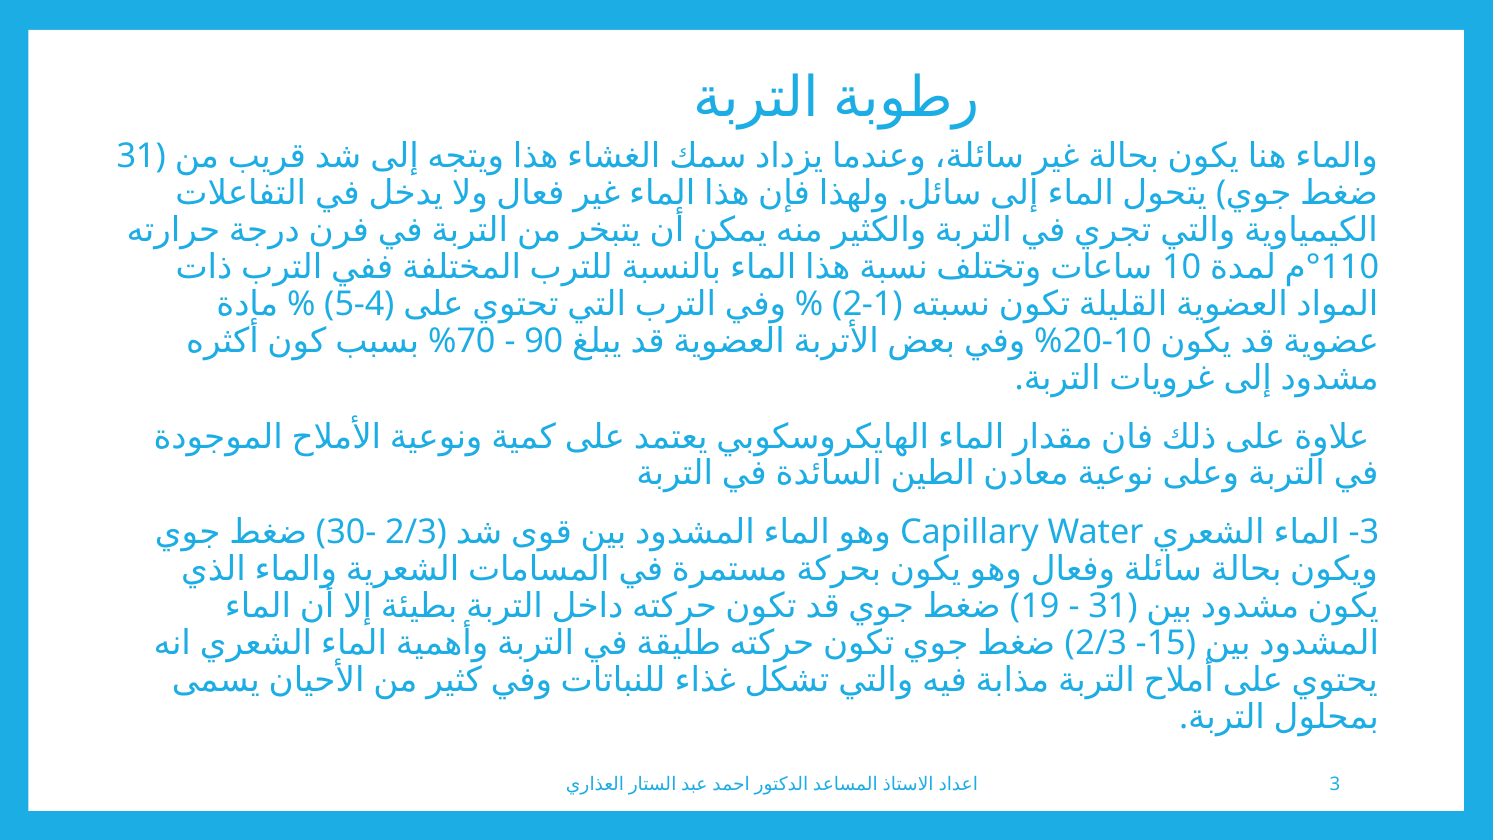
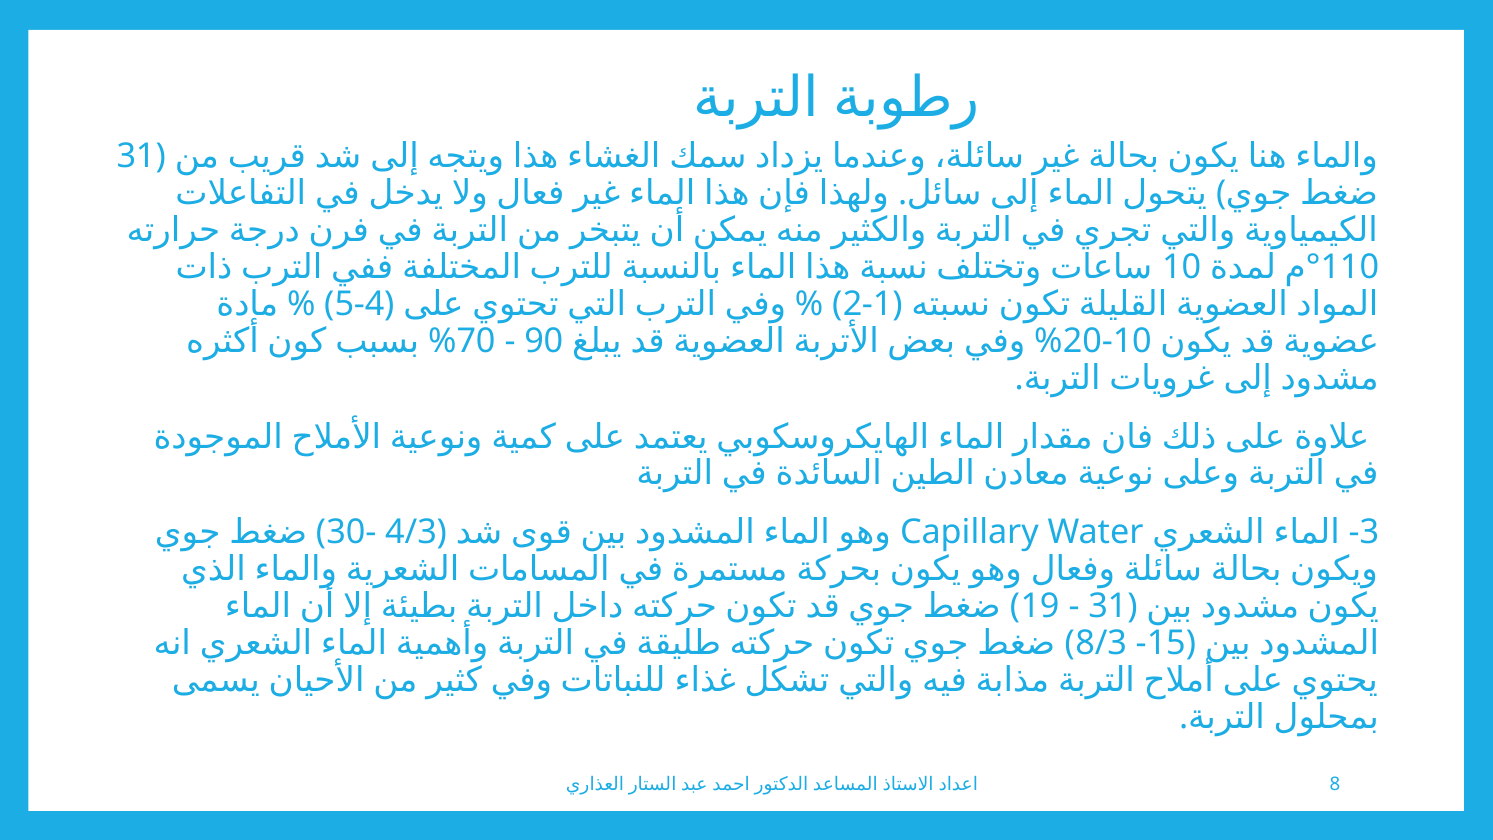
2/3: 2/3 -> 4/3 (411, 532)
2/3: 2/3 -> 8/3 (1101, 643)
3: 3 -> 8 (1335, 784)
